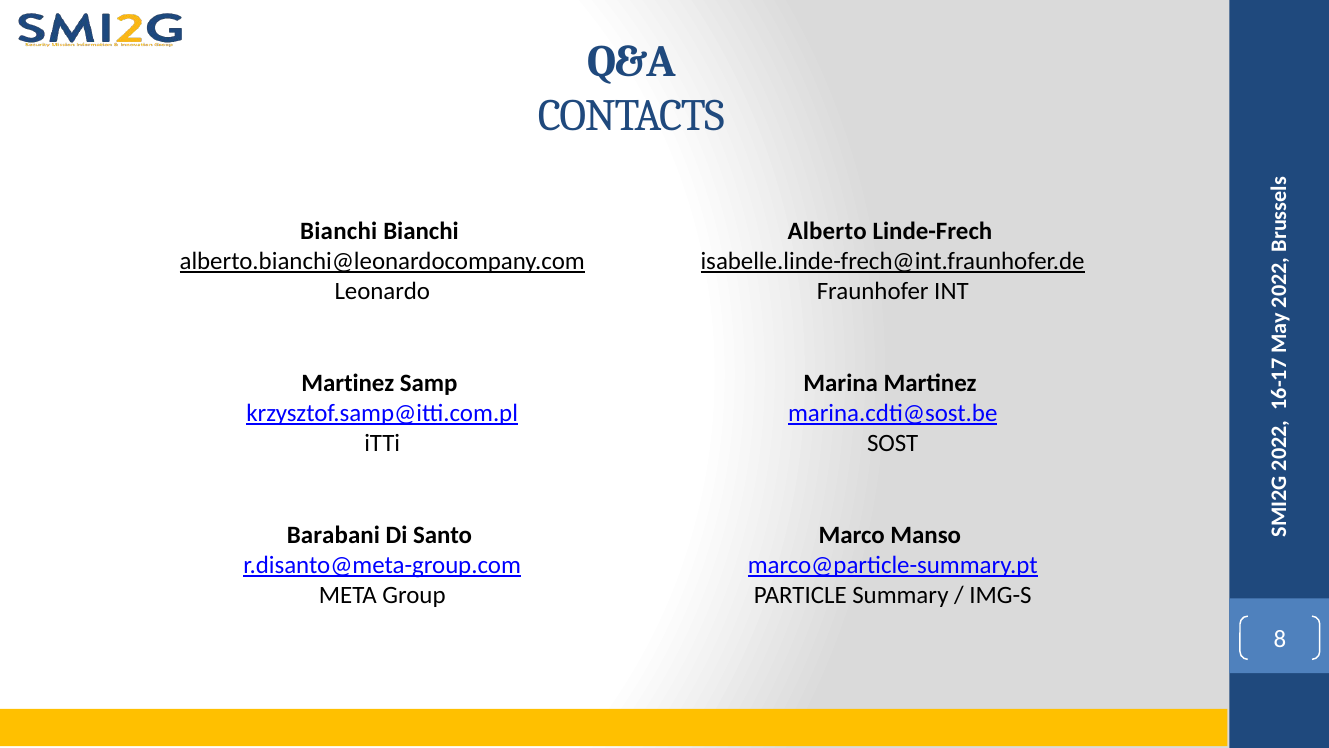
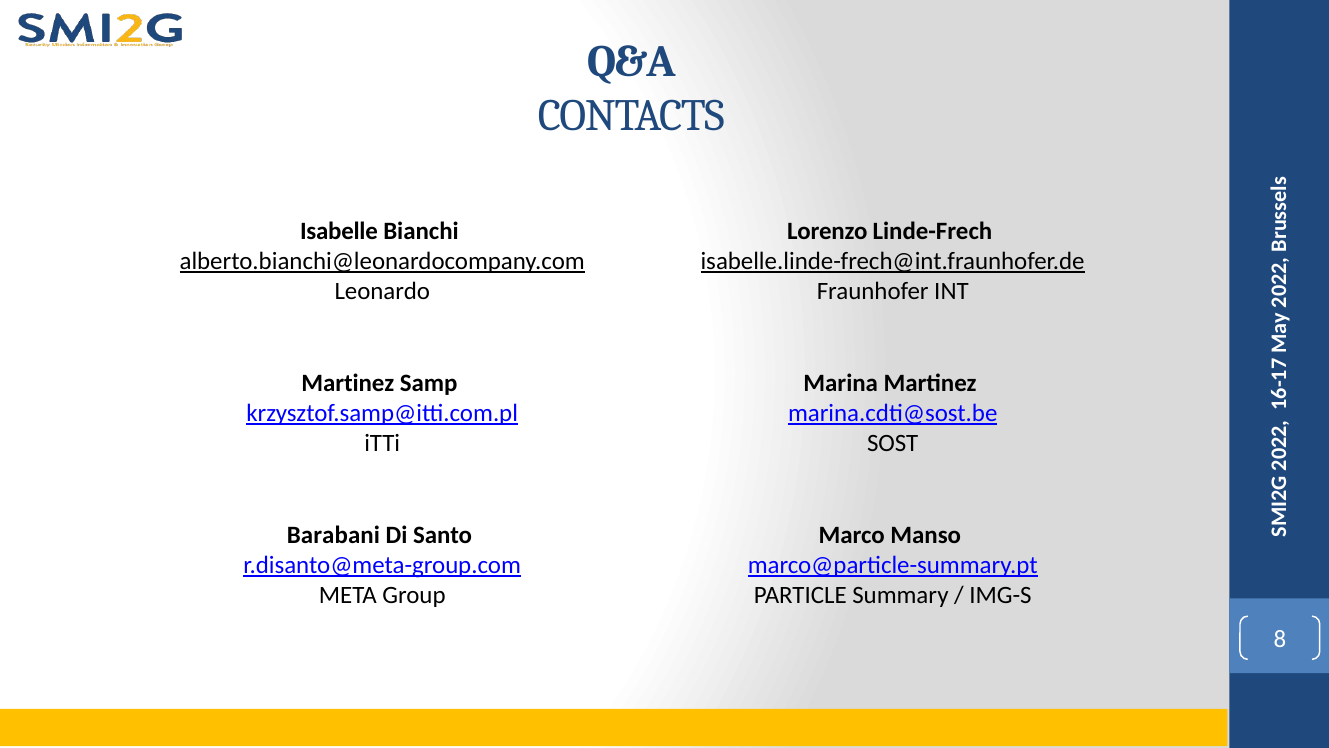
Bianchi: Bianchi -> Isabelle (339, 231)
Alberto: Alberto -> Lorenzo (827, 231)
